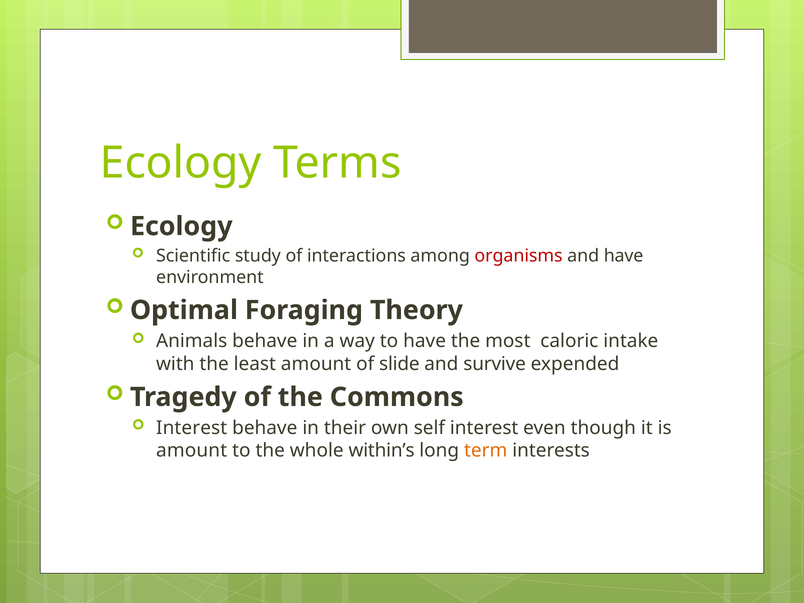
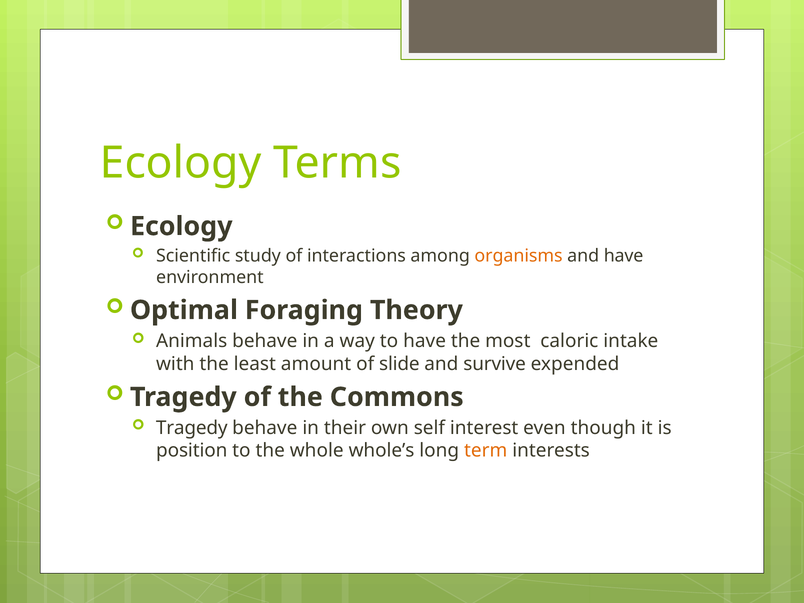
organisms colour: red -> orange (519, 256)
Interest: Interest -> Tragedy (192, 428)
amount: amount -> position (192, 451)
within’s: within’s -> whole’s (382, 451)
